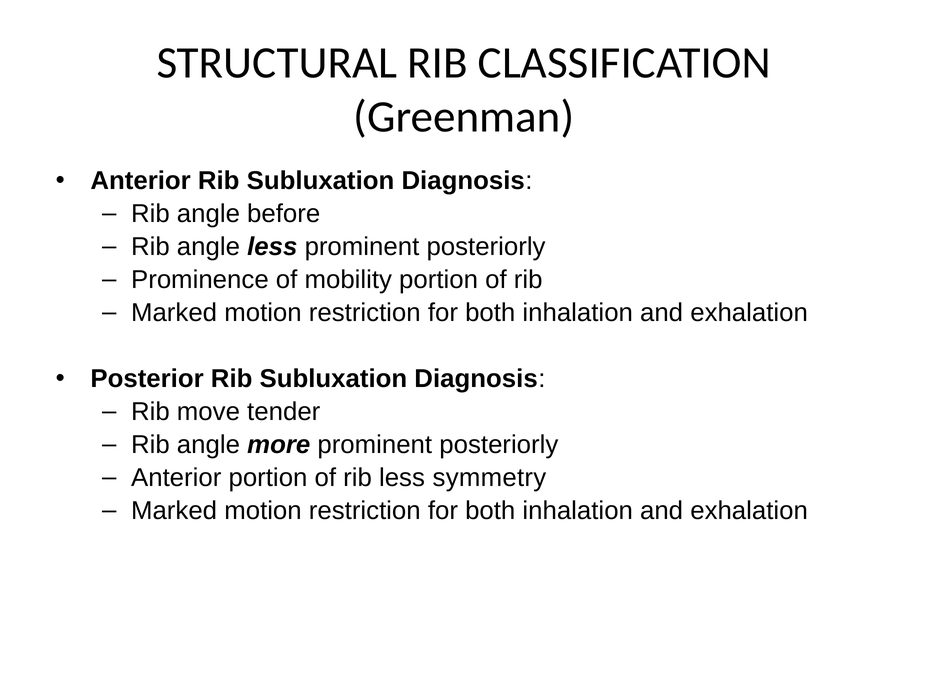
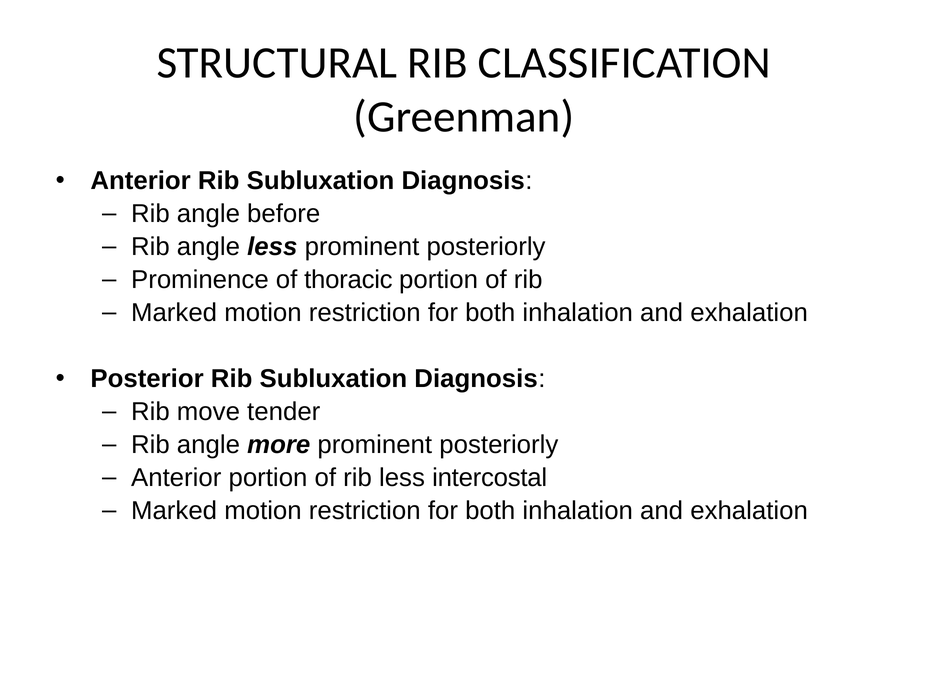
mobility: mobility -> thoracic (348, 280)
symmetry: symmetry -> intercostal (490, 478)
